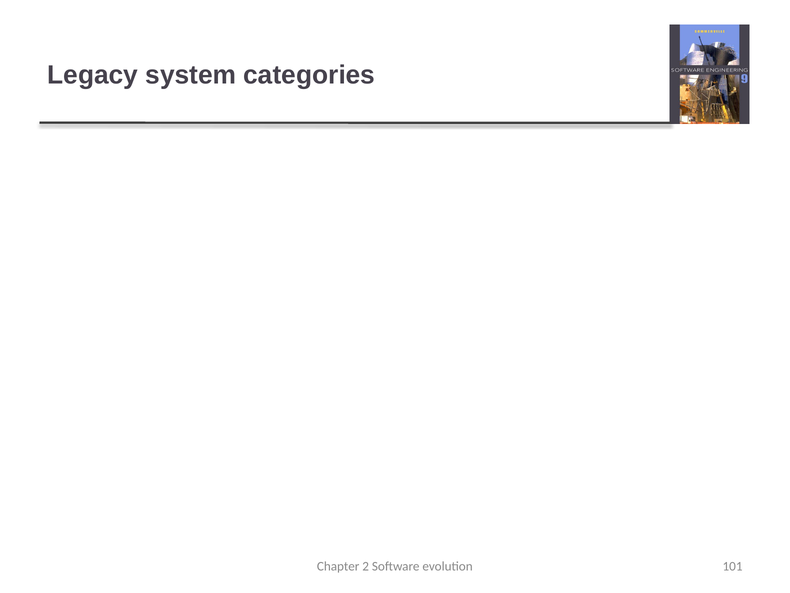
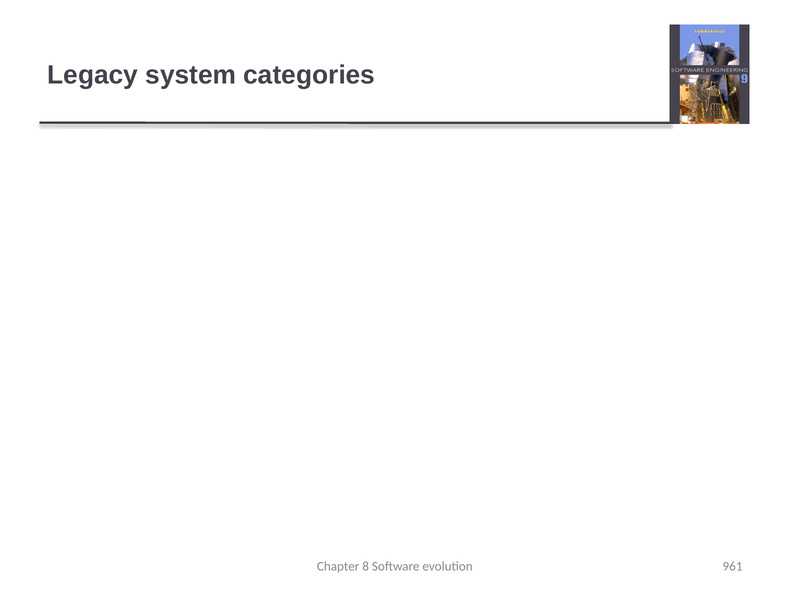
2: 2 -> 8 (366, 566)
101: 101 -> 961 (733, 566)
